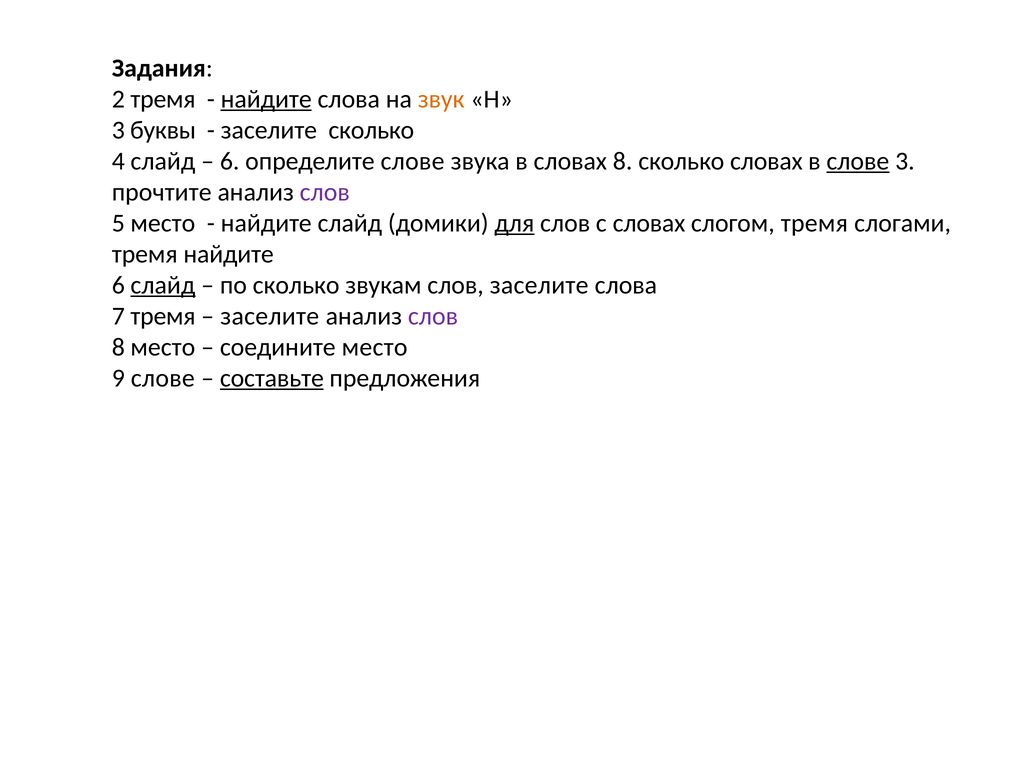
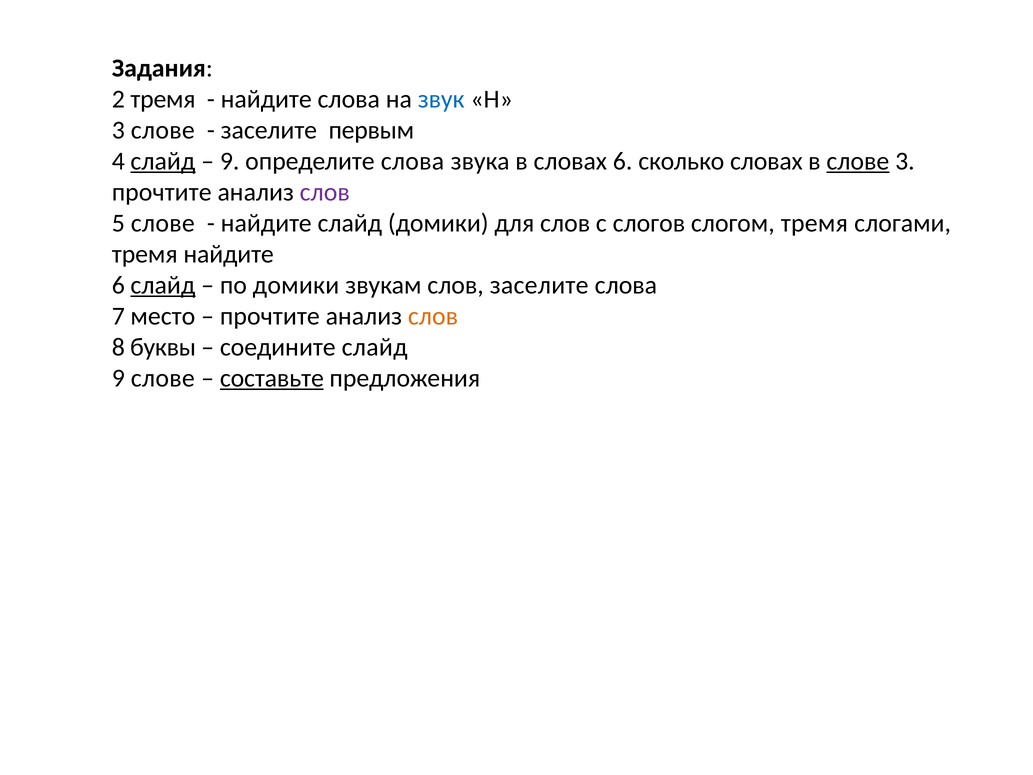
найдите underline: present -> none (266, 99)
звук colour: orange -> blue (441, 99)
3 буквы: буквы -> слове (163, 130)
заселите сколько: сколько -> первым (371, 130)
слайд underline: none -> present (163, 161)
6: 6 -> 9 (230, 161)
определите слове: слове -> слова (413, 161)
словах 8: 8 -> 6 (623, 161)
5 место: место -> слове (163, 223)
для underline: present -> none (514, 223)
с словах: словах -> слогов (649, 223)
по сколько: сколько -> домики (296, 285)
7 тремя: тремя -> место (163, 316)
заселите: заселите -> прочтите (270, 316)
слов colour: purple -> orange (433, 316)
8 место: место -> буквы (163, 347)
соедините место: место -> слайд (375, 347)
